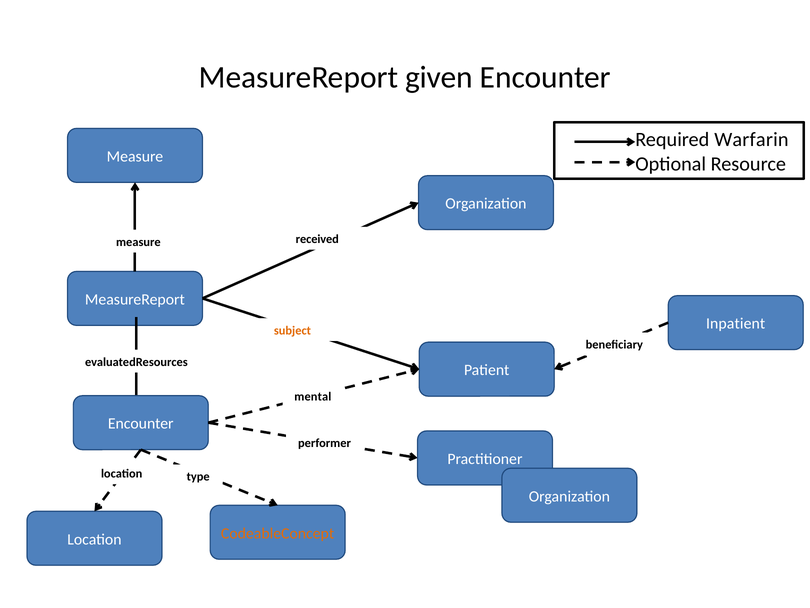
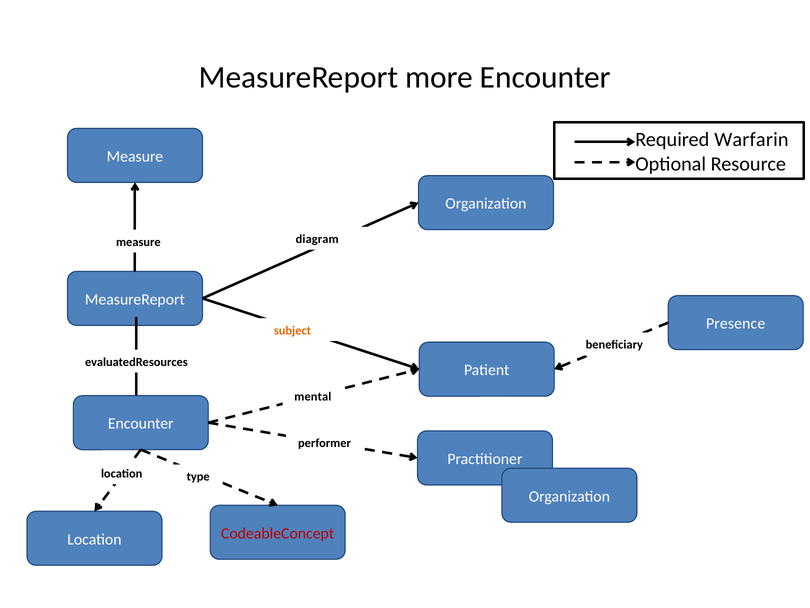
given: given -> more (439, 77)
received: received -> diagram (317, 239)
Inpatient: Inpatient -> Presence (736, 323)
CodeableConcept colour: orange -> red (278, 533)
